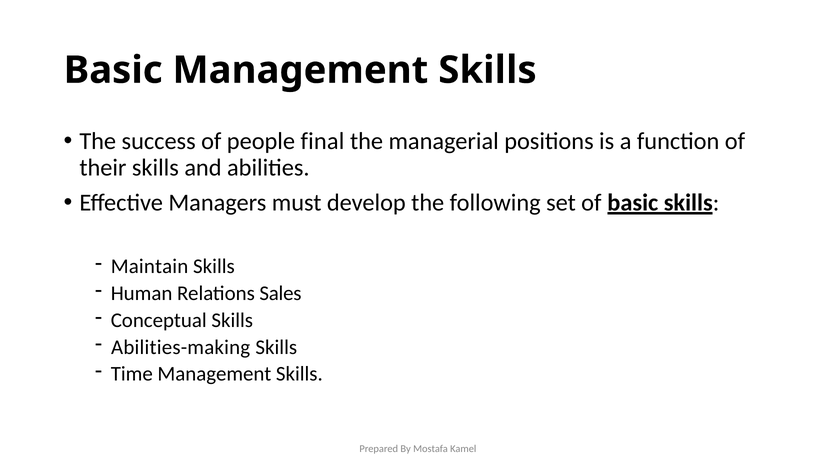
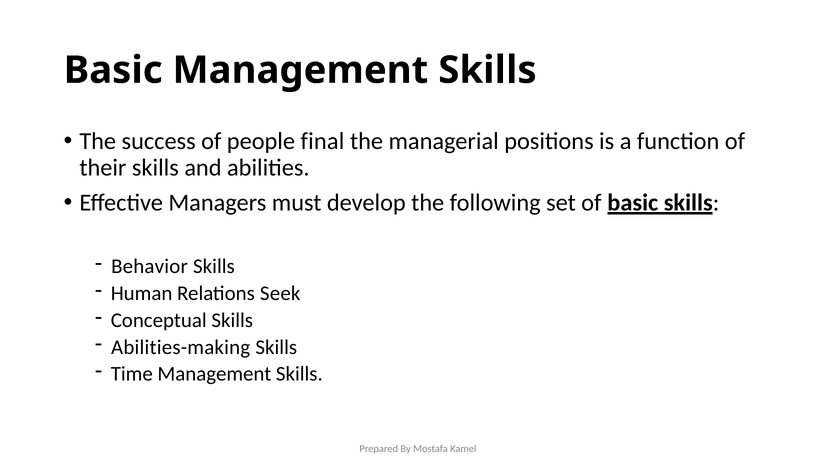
Maintain: Maintain -> Behavior (149, 267)
Sales: Sales -> Seek (280, 294)
